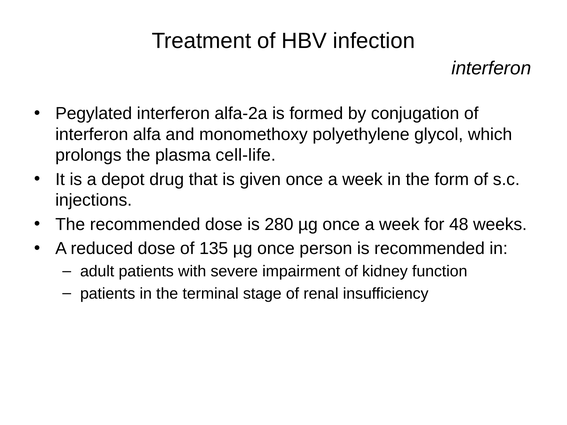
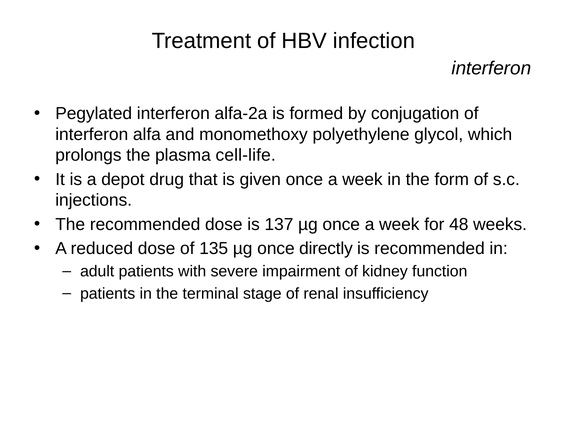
280: 280 -> 137 (279, 224)
person: person -> directly (326, 249)
